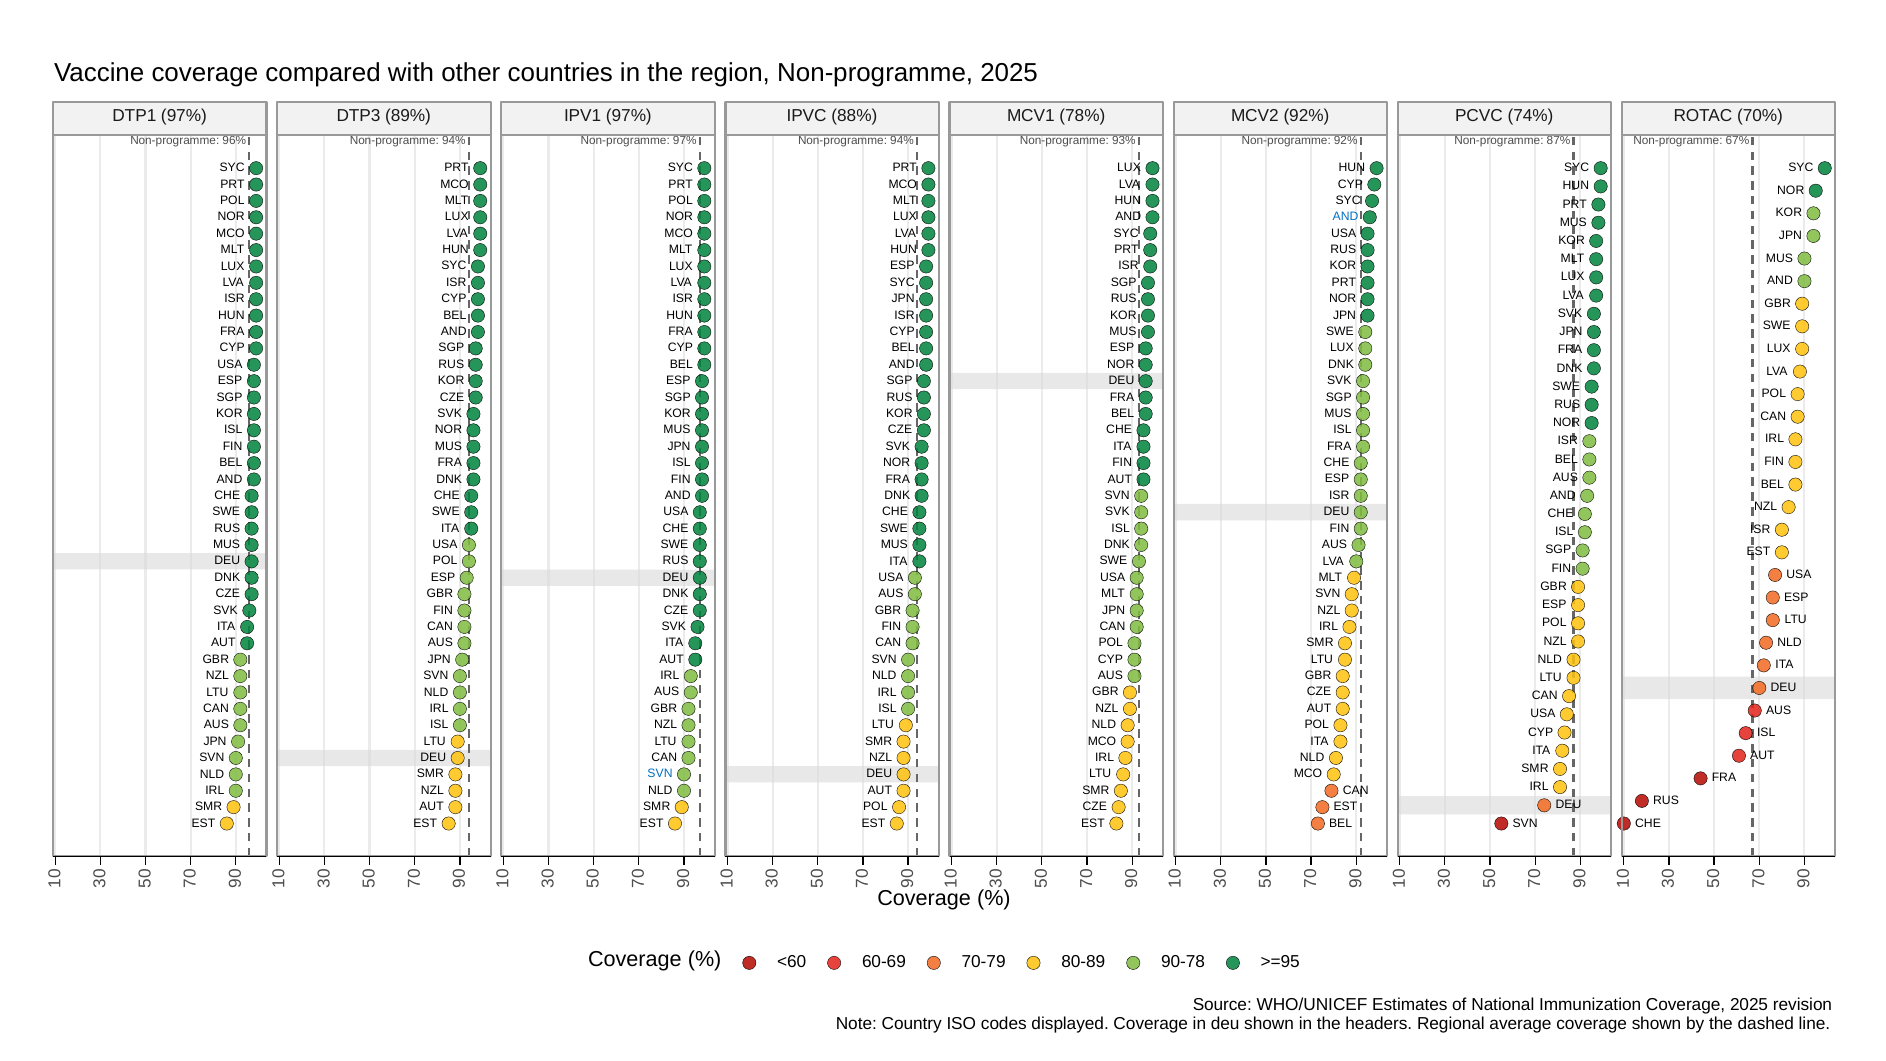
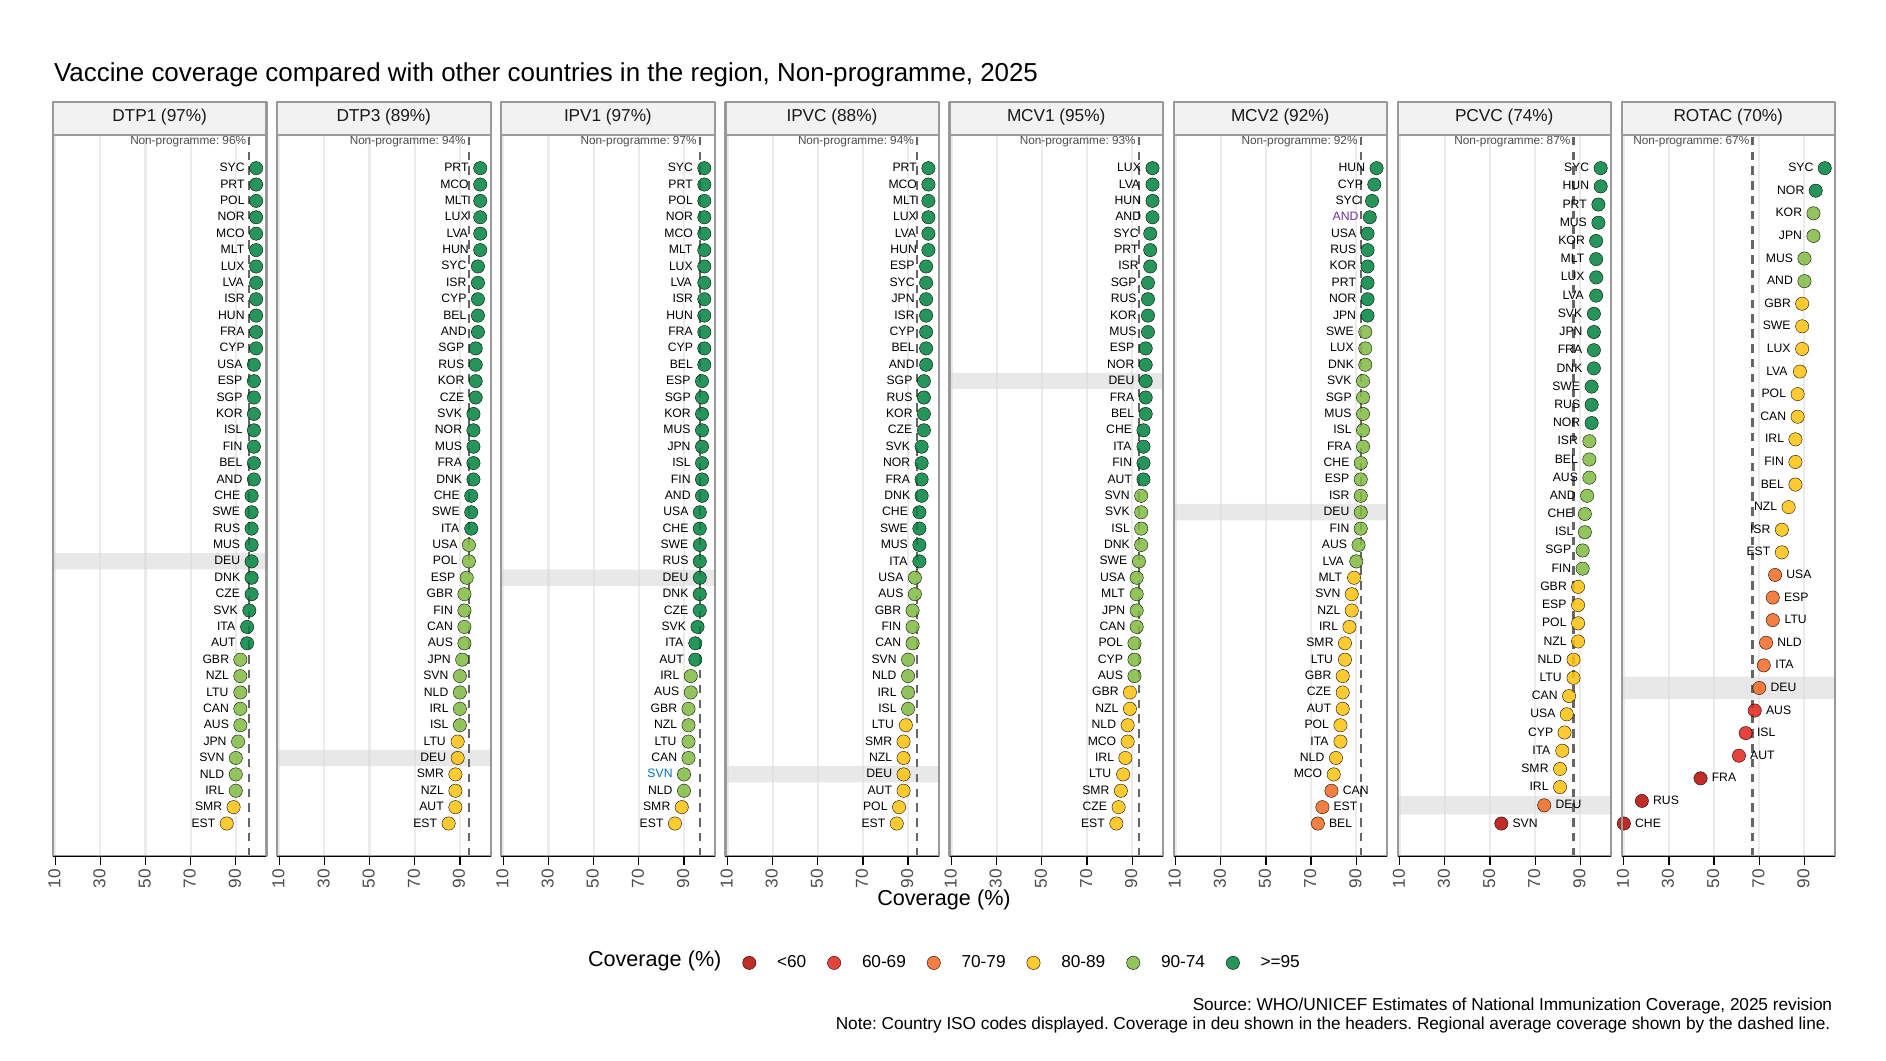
78%: 78% -> 95% (1082, 116)
AND colour: blue -> purple (1346, 217)
90-78: 90-78 -> 90-74 (1183, 962)
